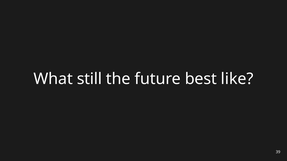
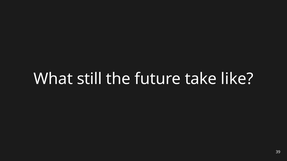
best: best -> take (201, 79)
